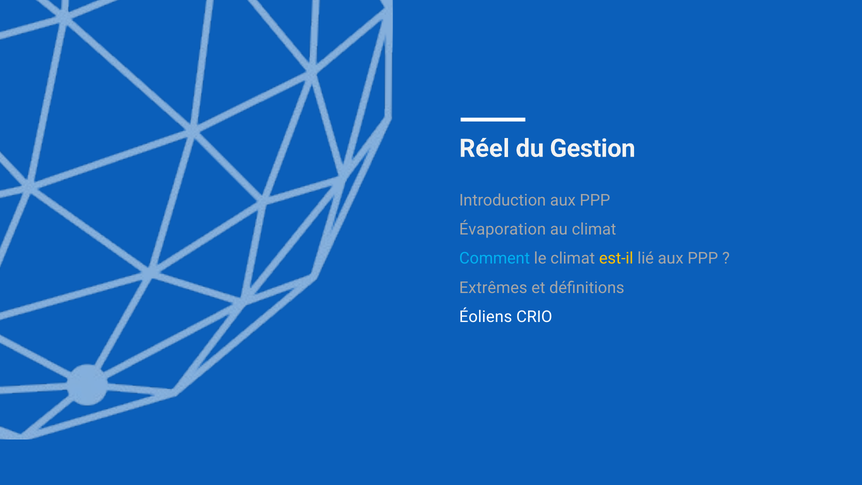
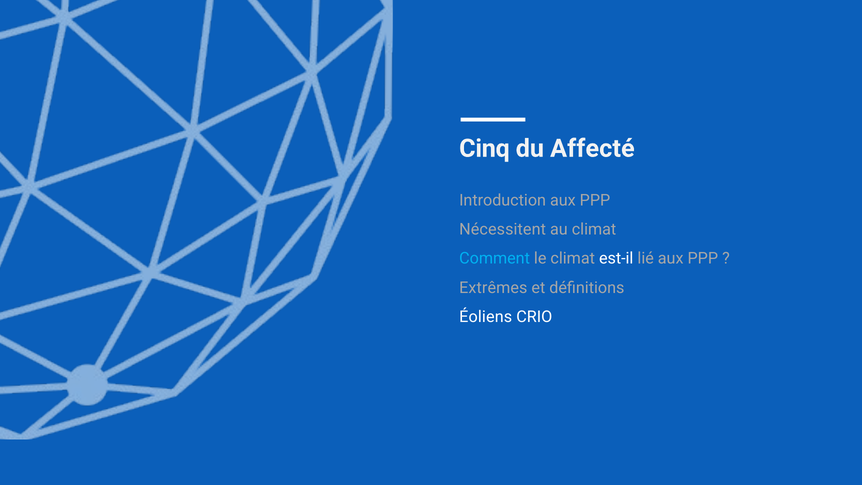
Réel: Réel -> Cinq (484, 148)
Gestion: Gestion -> Affecté (592, 148)
Évaporation: Évaporation -> Nécessitent (503, 229)
est-il colour: yellow -> white (616, 259)
